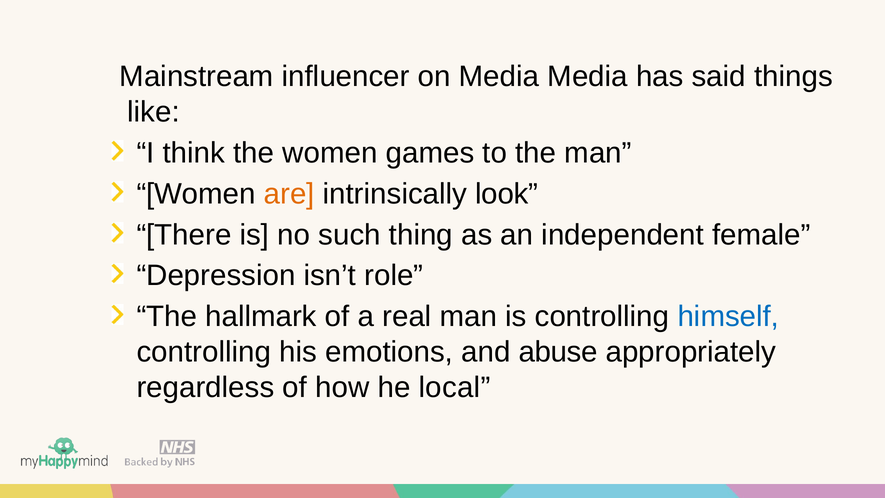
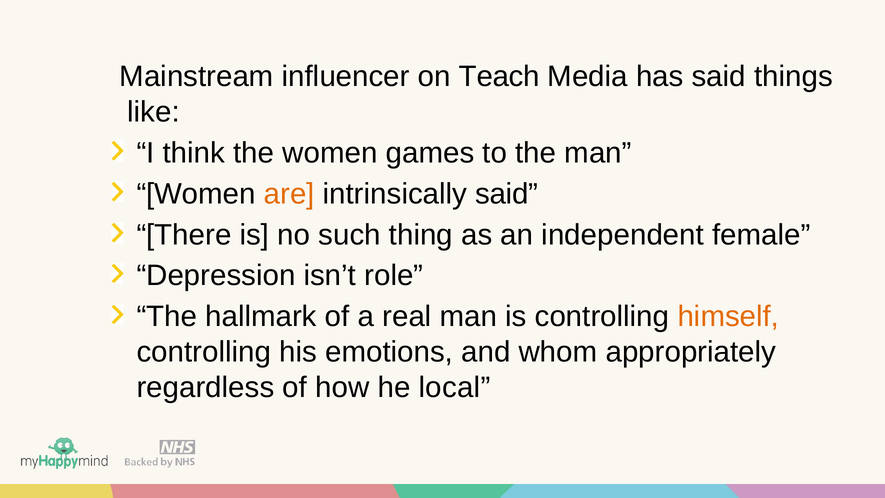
on Media: Media -> Teach (499, 76)
intrinsically look: look -> said (507, 194)
himself colour: blue -> orange (728, 317)
abuse: abuse -> whom (558, 352)
